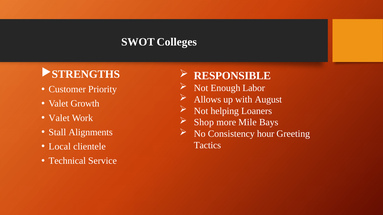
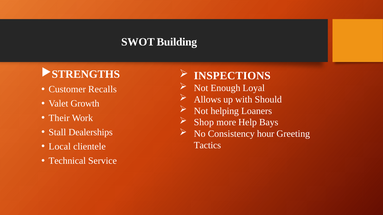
Colleges: Colleges -> Building (177, 42)
RESPONSIBLE: RESPONSIBLE -> INSPECTIONS (232, 76)
Labor: Labor -> Loyal (254, 88)
Priority: Priority -> Recalls (102, 89)
August: August -> Should (268, 100)
Valet: Valet -> Their (59, 118)
Mile: Mile -> Help (248, 123)
Alignments: Alignments -> Dealerships (91, 132)
